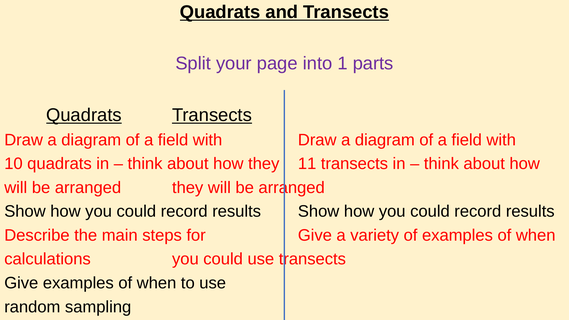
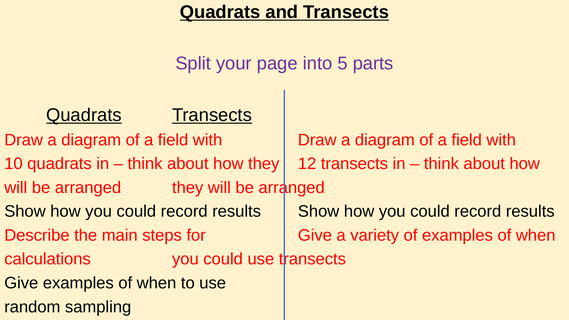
1: 1 -> 5 (343, 64)
11: 11 -> 12 (307, 164)
